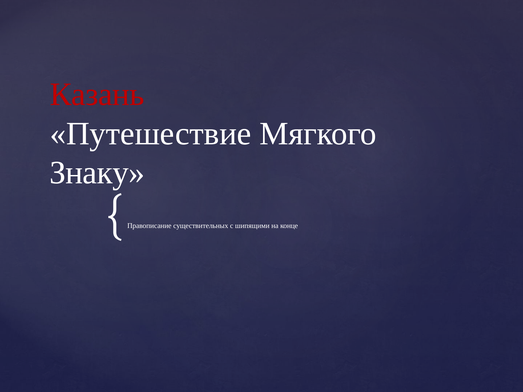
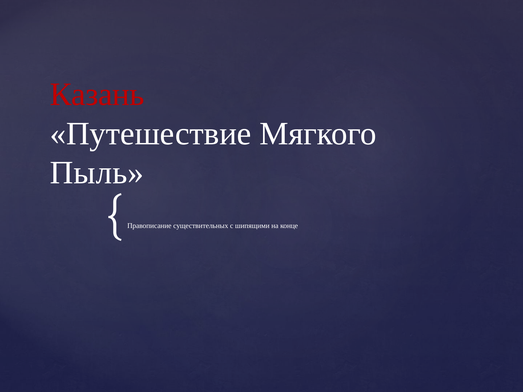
Знаку: Знаку -> Пыль (97, 173)
